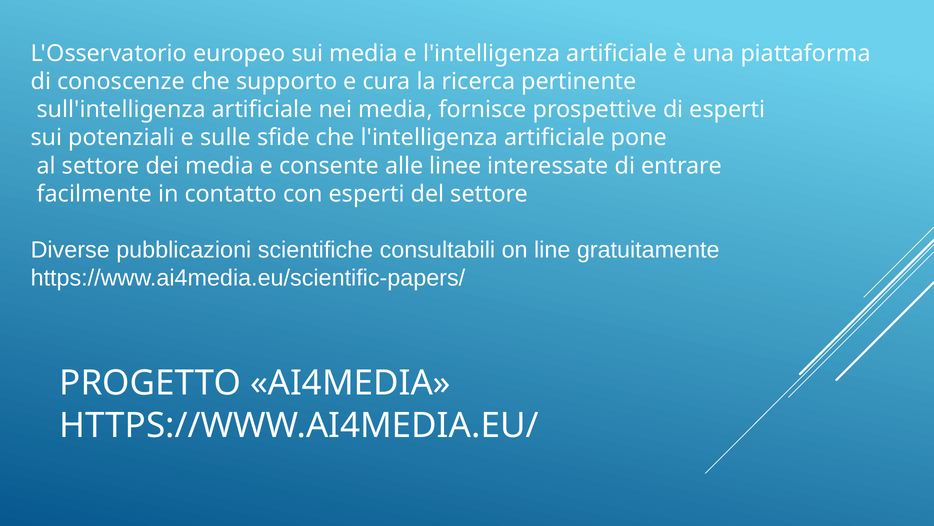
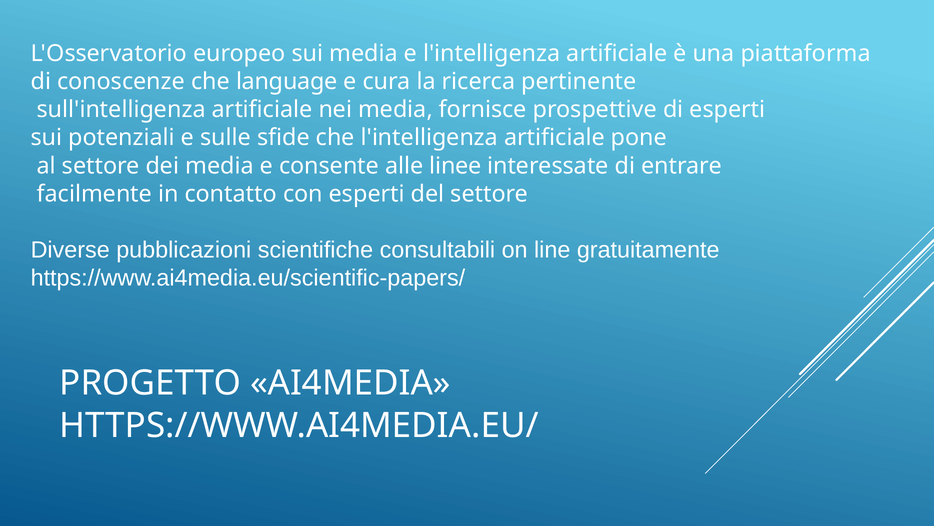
supporto: supporto -> language (287, 82)
